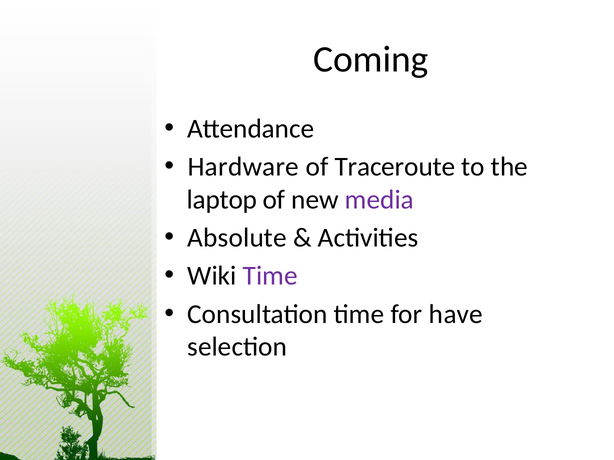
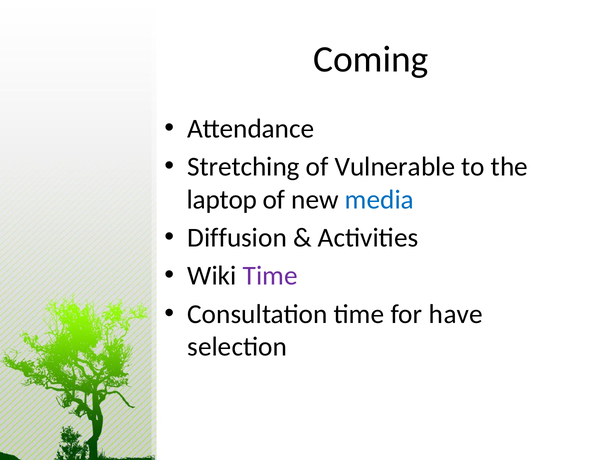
Hardware: Hardware -> Stretching (244, 167)
Traceroute: Traceroute -> Vulnerable (395, 167)
media colour: purple -> blue (379, 200)
Absolute: Absolute -> Diffusion (237, 238)
